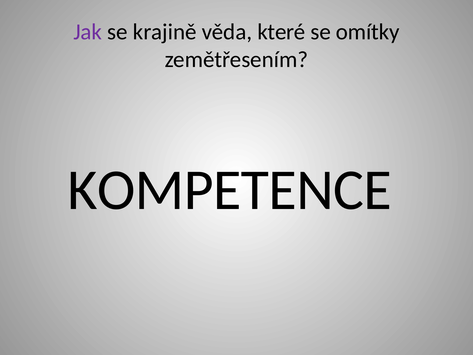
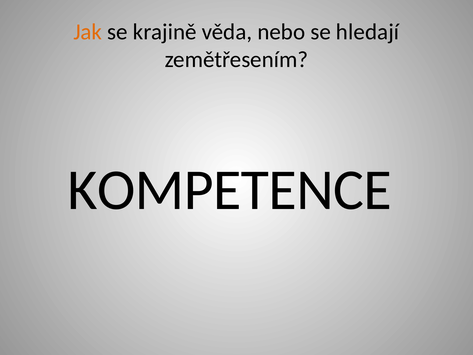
Jak colour: purple -> orange (88, 32)
které: které -> nebo (281, 32)
omítky: omítky -> hledají (368, 32)
